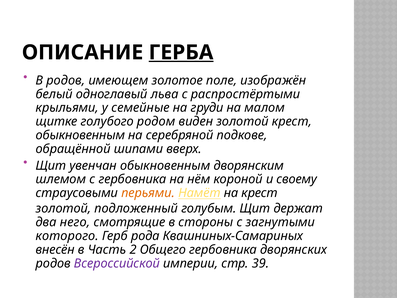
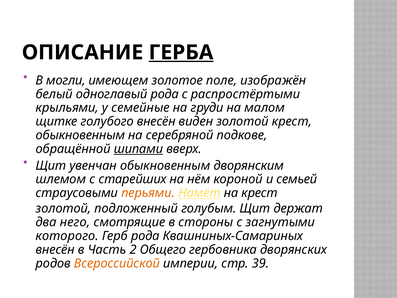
В родов: родов -> могли (66, 80)
одноглавый льва: льва -> рода (165, 94)
голубого родом: родом -> внесён (156, 121)
шипами underline: none -> present (138, 149)
с гербовника: гербовника -> старейших (132, 179)
своему: своему -> семьей (297, 179)
Всероссийской colour: purple -> orange (117, 263)
